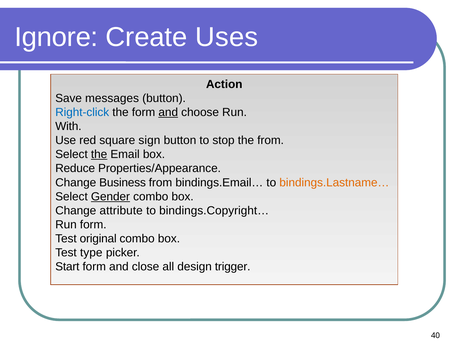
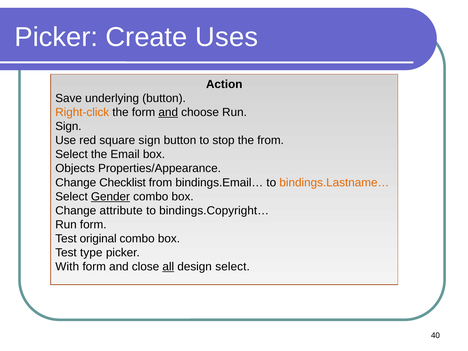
Ignore: Ignore -> Picker (56, 37)
messages: messages -> underlying (112, 98)
Right-click colour: blue -> orange (82, 112)
With: With -> Sign (68, 126)
the underline: present -> none (99, 154)
Reduce: Reduce -> Objects (75, 168)
Business: Business -> Checklist (123, 183)
Start: Start -> With (67, 267)
all underline: none -> present (168, 267)
design trigger: trigger -> select (233, 267)
